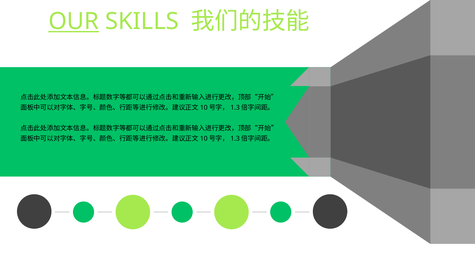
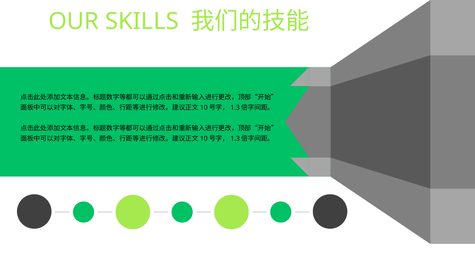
OUR underline: present -> none (74, 21)
